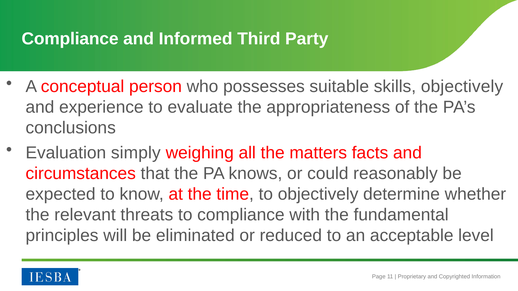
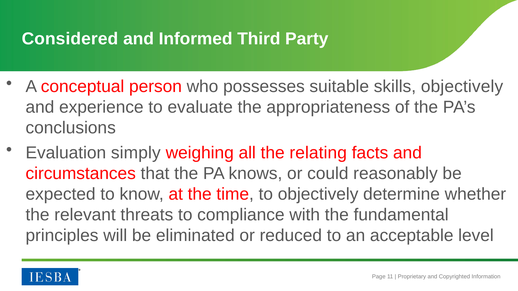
Compliance: Compliance -> Considered (70, 39)
matters: matters -> relating (318, 153)
